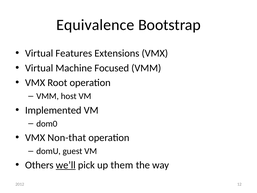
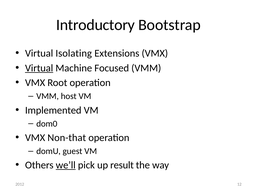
Equivalence: Equivalence -> Introductory (95, 25)
Features: Features -> Isolating (74, 53)
Virtual underline: none -> present (39, 68)
them: them -> result (122, 165)
